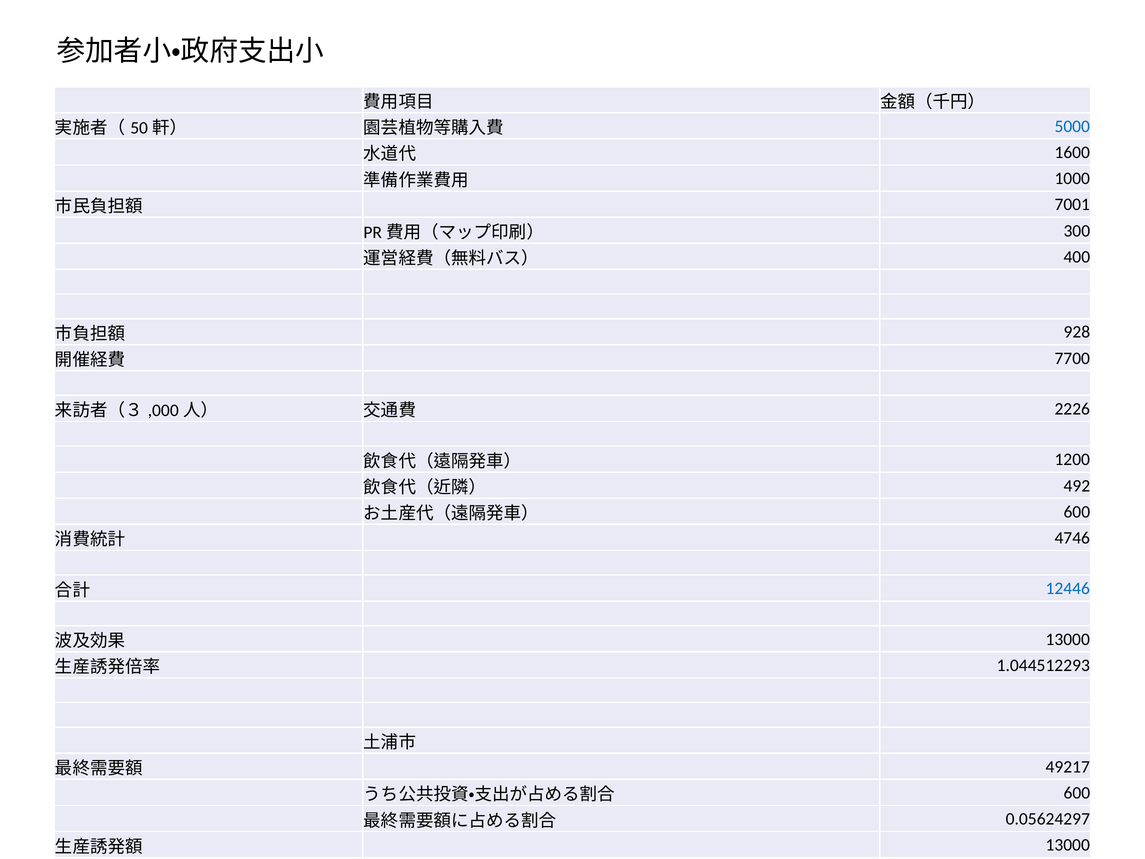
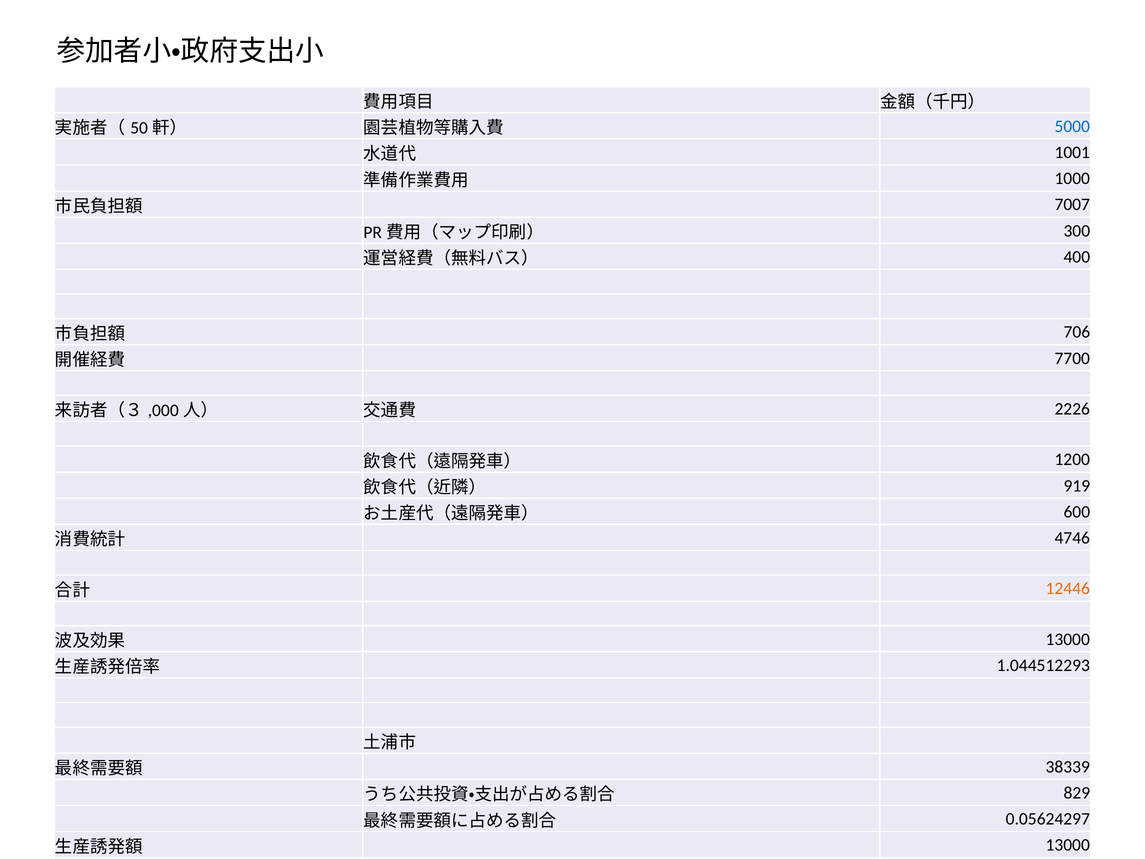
1600: 1600 -> 1001 (1072, 152)
7001: 7001 -> 7007 (1072, 205)
928: 928 -> 706 (1077, 332)
492: 492 -> 919 (1077, 486)
12446 colour: blue -> orange (1068, 589)
49217: 49217 -> 38339 (1068, 767)
600: 600 -> 829 (1077, 793)
